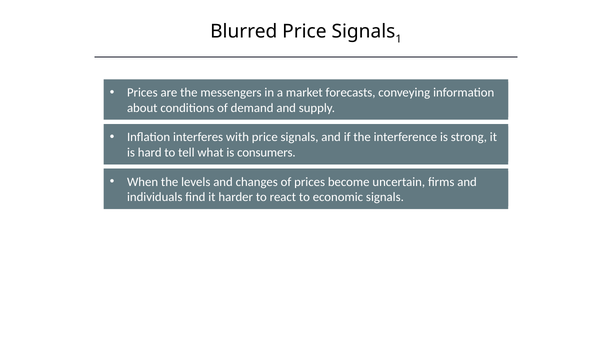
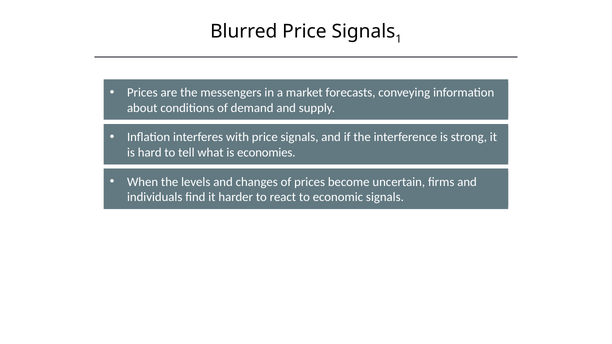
consumers: consumers -> economies (266, 153)
